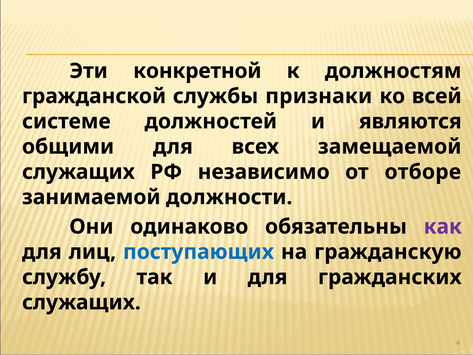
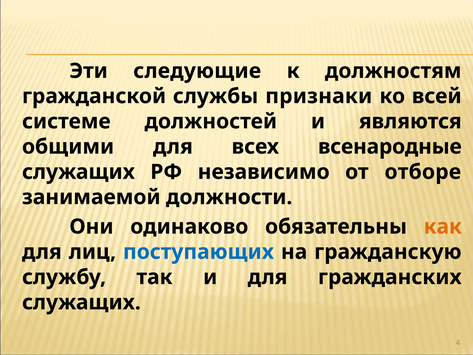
конкретной: конкретной -> следующие (197, 71)
замещаемой: замещаемой -> всенародные (390, 147)
как colour: purple -> orange (443, 227)
